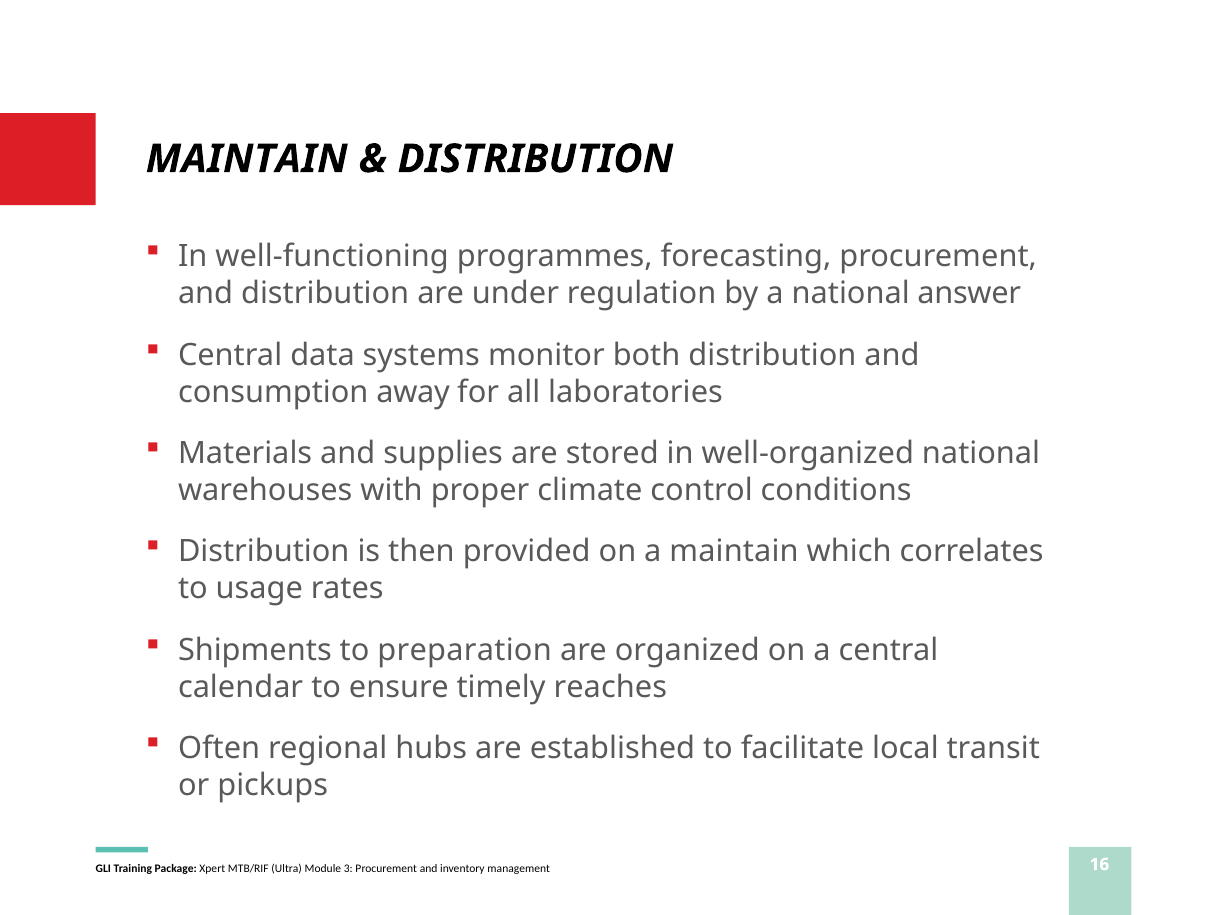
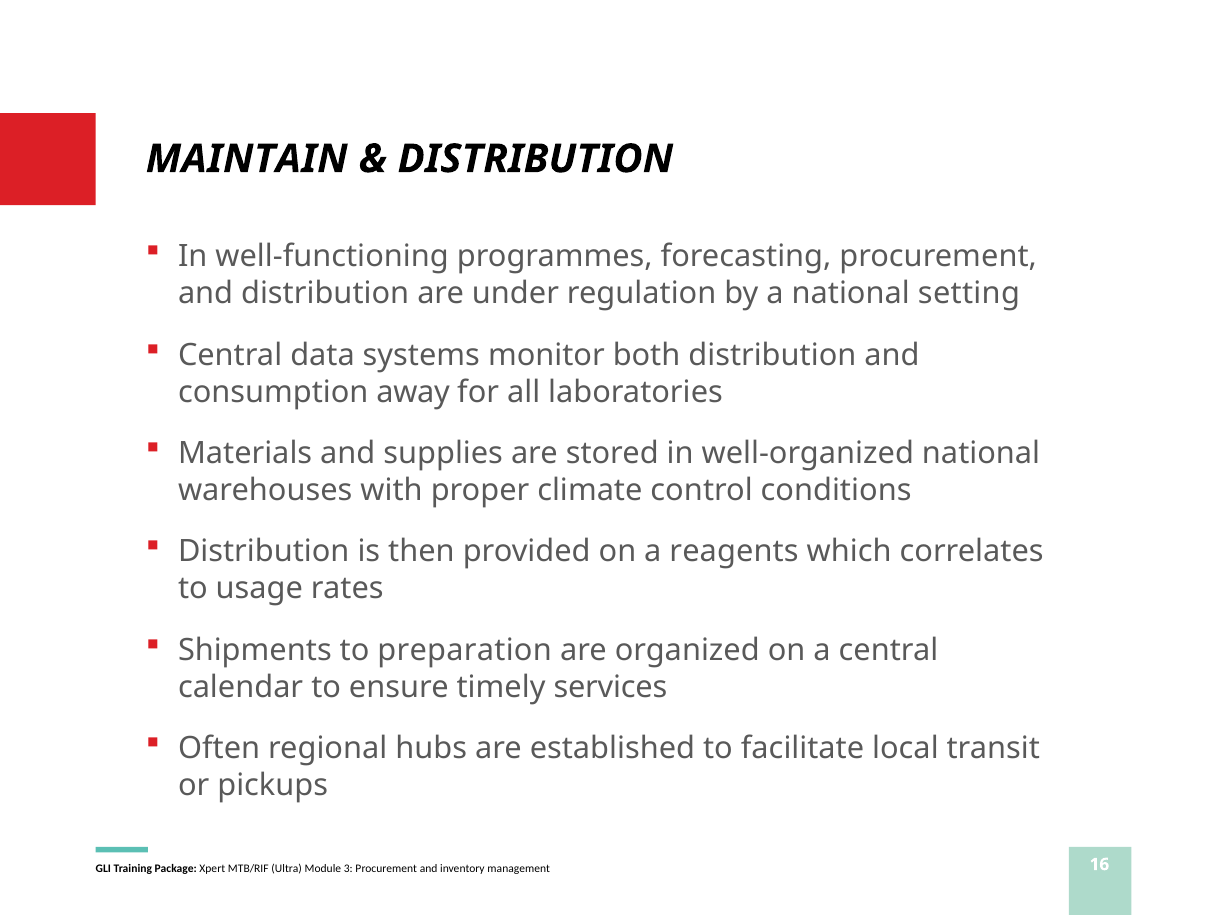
answer: answer -> setting (969, 294)
a maintain: maintain -> reagents (734, 551)
reaches: reaches -> services (610, 686)
